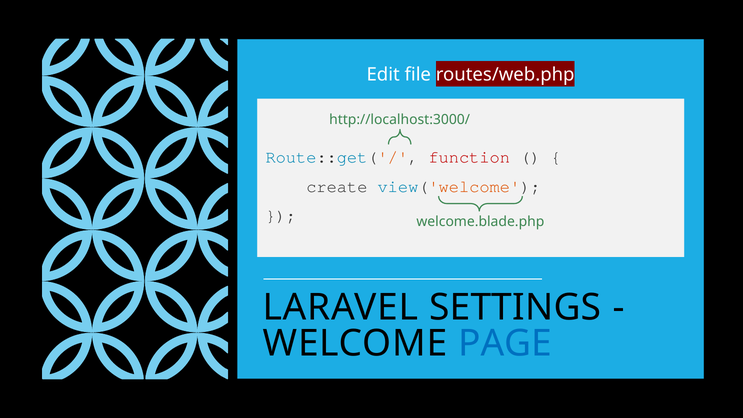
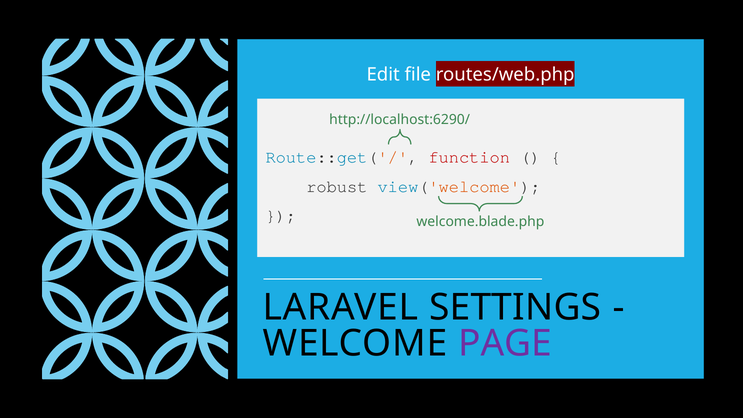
http://localhost:3000/: http://localhost:3000/ -> http://localhost:6290/ (400, 120)
create: create -> robust (337, 186)
PAGE colour: blue -> purple (505, 343)
